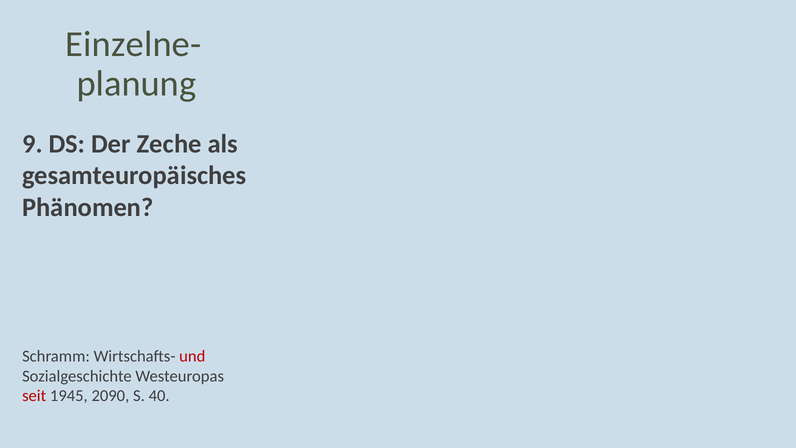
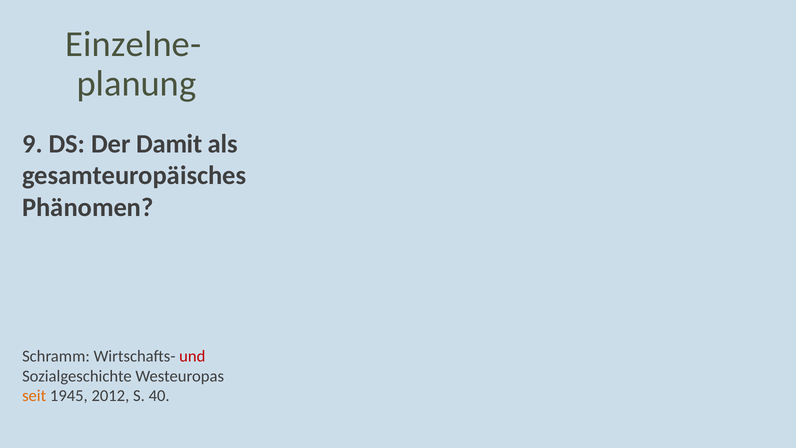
Zeche: Zeche -> Damit (169, 144)
seit colour: red -> orange (34, 396)
2090: 2090 -> 2012 (110, 396)
